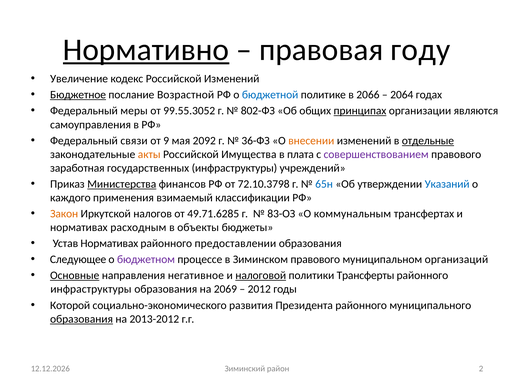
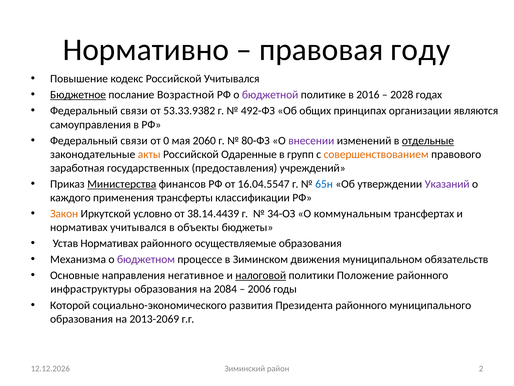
Нормативно underline: present -> none (146, 50)
Увеличение: Увеличение -> Повышение (79, 79)
Российской Изменений: Изменений -> Учитывался (232, 79)
бюджетной colour: blue -> purple (270, 95)
2066: 2066 -> 2016 (368, 95)
2064: 2064 -> 2028 (402, 95)
меры: меры -> связи (134, 111)
99.55.3052: 99.55.3052 -> 53.33.9382 (189, 111)
802-ФЗ: 802-ФЗ -> 492-ФЗ (258, 111)
принципах underline: present -> none (360, 111)
9: 9 -> 0 (166, 140)
2092: 2092 -> 2060 (204, 140)
36-ФЗ: 36-ФЗ -> 80-ФЗ (256, 140)
внесении colour: orange -> purple (311, 140)
Имущества: Имущества -> Одаренные (249, 154)
плата: плата -> групп (300, 154)
совершенствованием colour: purple -> orange (376, 154)
государственных инфраструктуры: инфраструктуры -> предоставления (234, 168)
72.10.3798: 72.10.3798 -> 16.04.5547 (264, 184)
Указаний colour: blue -> purple (447, 184)
взимаемый: взимаемый -> трансферты (185, 198)
налогов: налогов -> условно (153, 213)
49.71.6285: 49.71.6285 -> 38.14.4439 (213, 213)
83-ОЗ: 83-ОЗ -> 34-ОЗ (281, 213)
нормативах расходным: расходным -> учитывался (138, 227)
предоставлении: предоставлении -> осуществляемые (236, 243)
Следующее: Следующее -> Механизма (78, 259)
Зиминском правового: правового -> движения (315, 259)
организаций: организаций -> обязательств (457, 259)
Основные underline: present -> none (75, 275)
Трансферты: Трансферты -> Положение (365, 275)
2069: 2069 -> 2084 (225, 289)
2012: 2012 -> 2006 (259, 289)
образования underline: present -> none (82, 319)
2013-2012: 2013-2012 -> 2013-2069 (154, 319)
